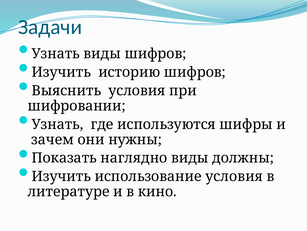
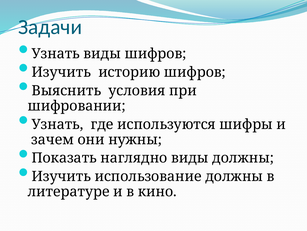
использование условия: условия -> должны (234, 176)
